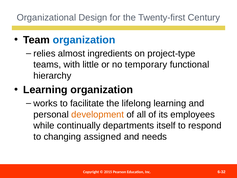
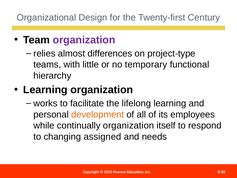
organization colour: blue -> purple (84, 40)
ingredients: ingredients -> differences (110, 53)
continually departments: departments -> organization (128, 125)
